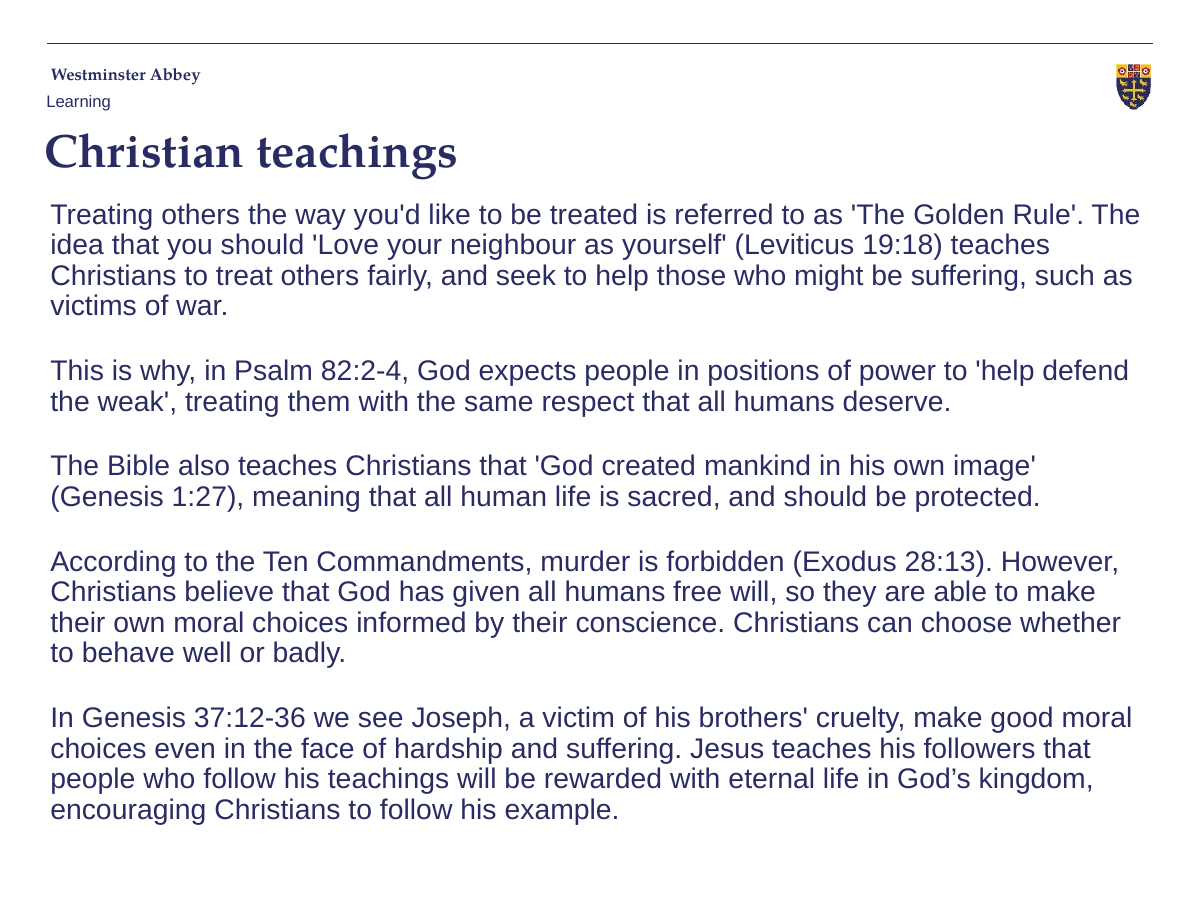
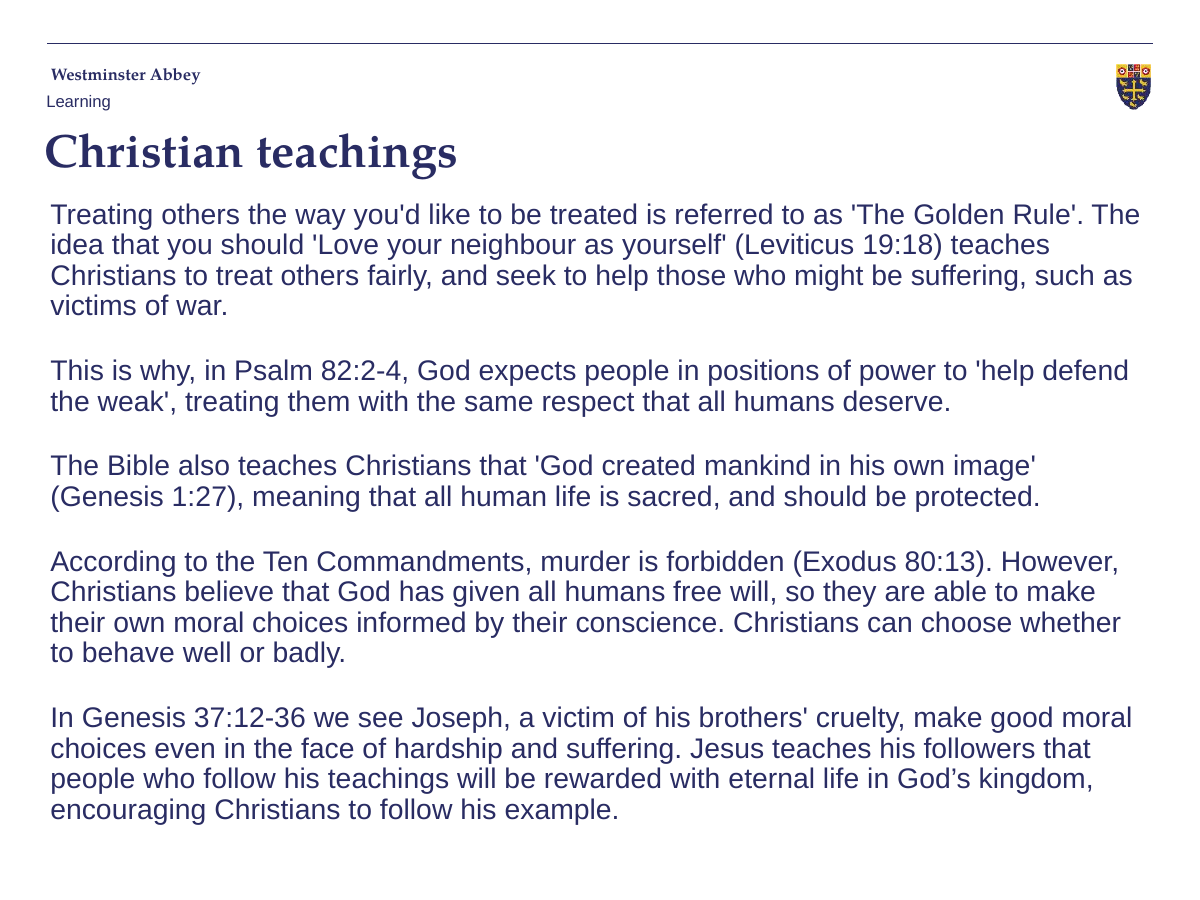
28:13: 28:13 -> 80:13 (949, 562)
